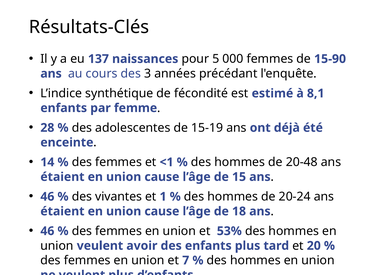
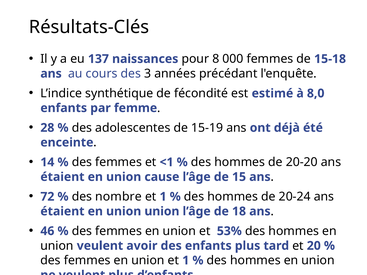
5: 5 -> 8 (216, 59)
15-90: 15-90 -> 15-18 (330, 59)
8,1: 8,1 -> 8,0 (316, 93)
20-48: 20-48 -> 20-20 (302, 162)
46: 46 -> 72 (47, 197)
vivantes: vivantes -> nombre (118, 197)
cause: cause -> union (162, 211)
union et 7: 7 -> 1 (186, 261)
